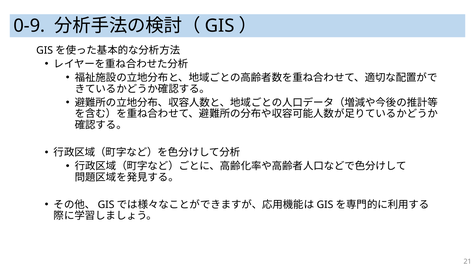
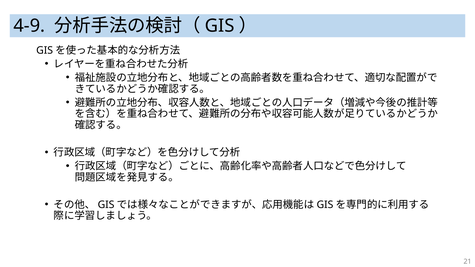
0-9: 0-9 -> 4-9 (29, 26)
